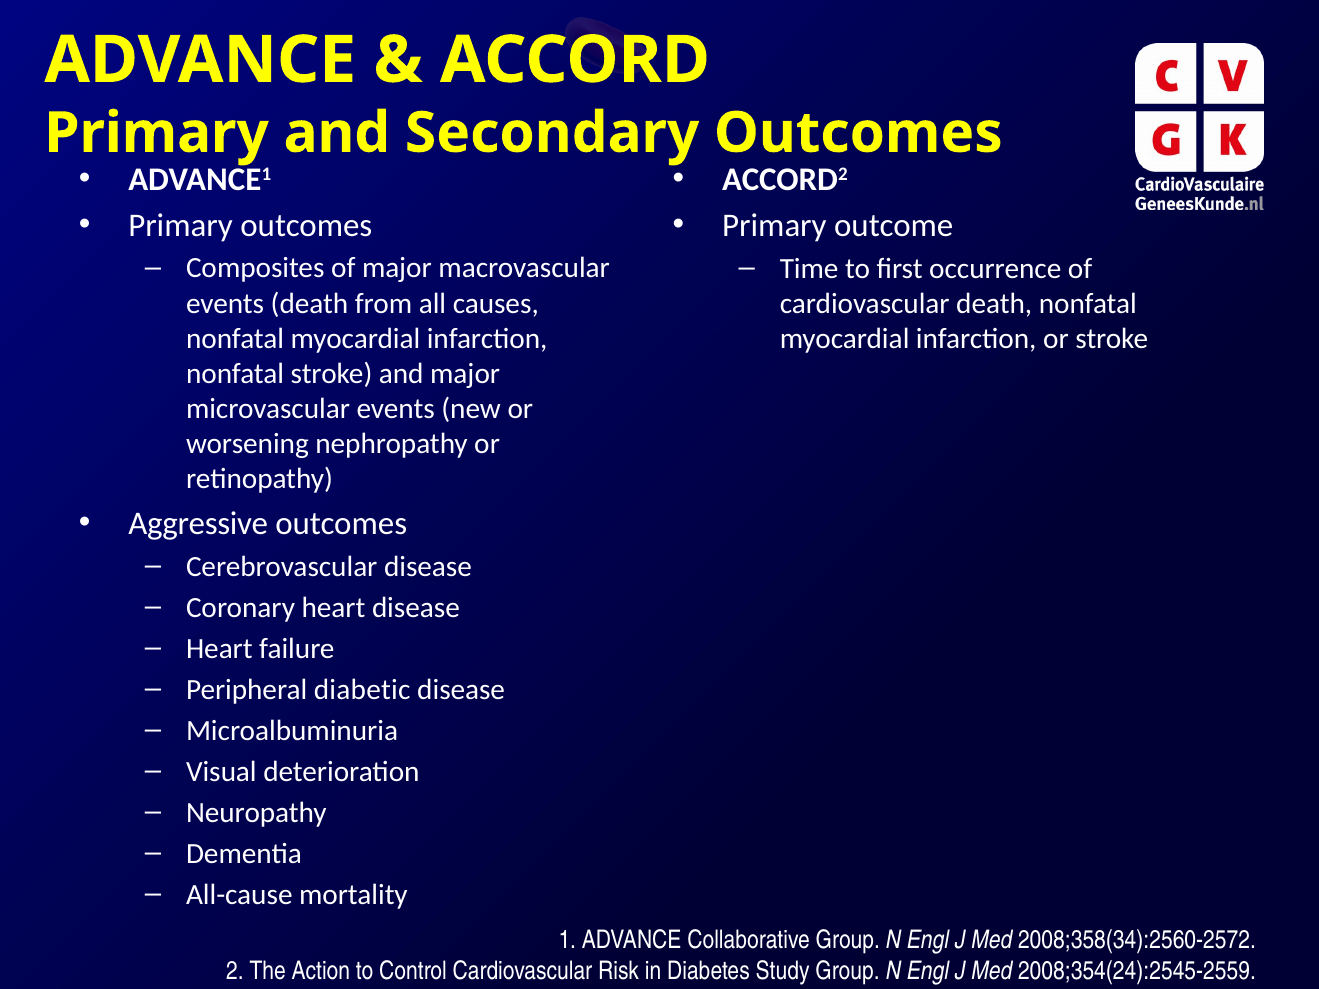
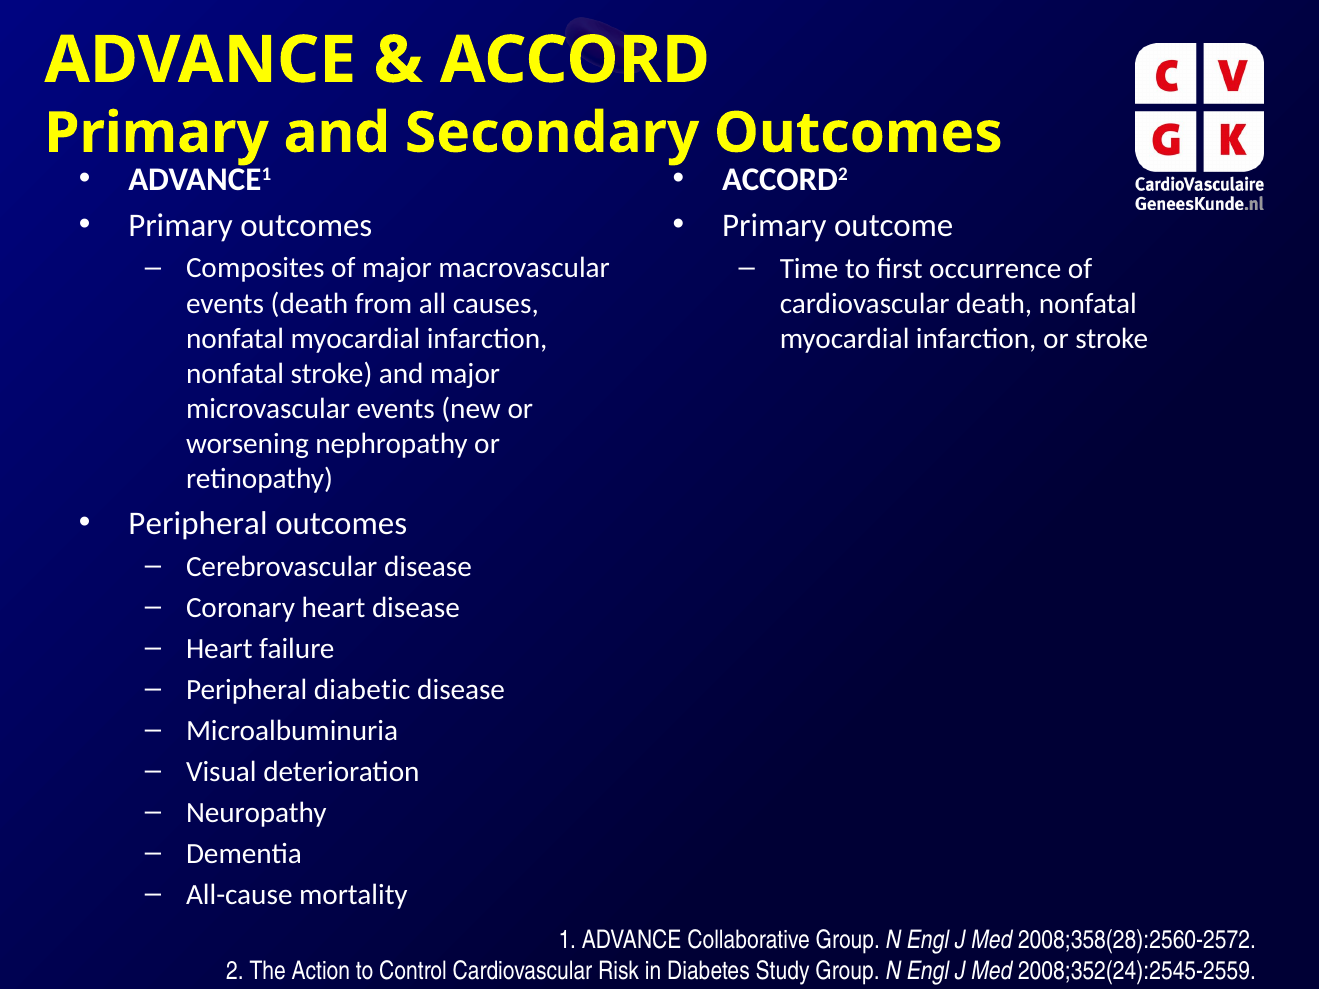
Aggressive: Aggressive -> Peripheral (198, 524)
2008;358(34):2560-2572: 2008;358(34):2560-2572 -> 2008;358(28):2560-2572 (1137, 940)
2008;354(24):2545-2559: 2008;354(24):2545-2559 -> 2008;352(24):2545-2559 (1137, 971)
